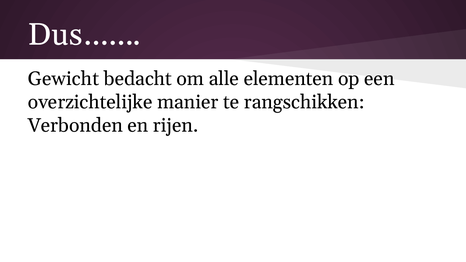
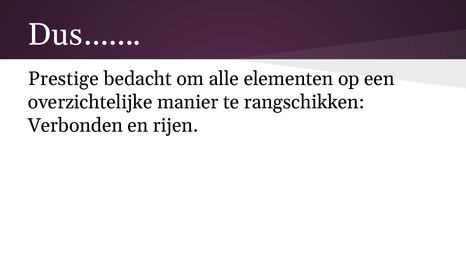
Gewicht: Gewicht -> Prestige (64, 79)
